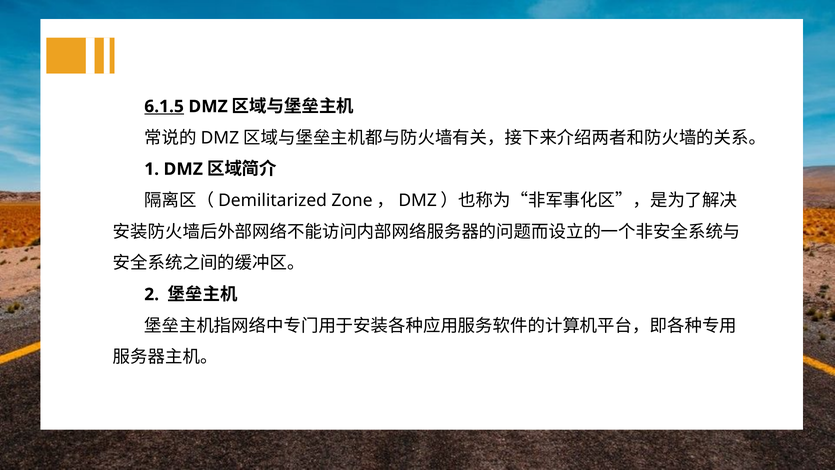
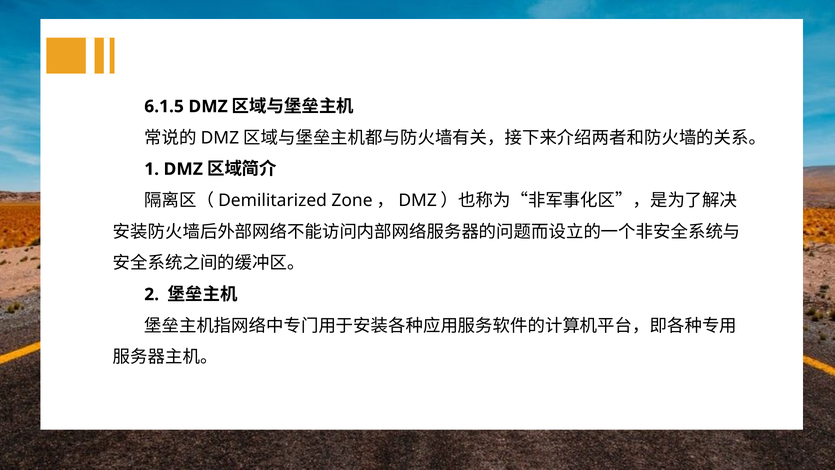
6.1.5 underline: present -> none (164, 106)
